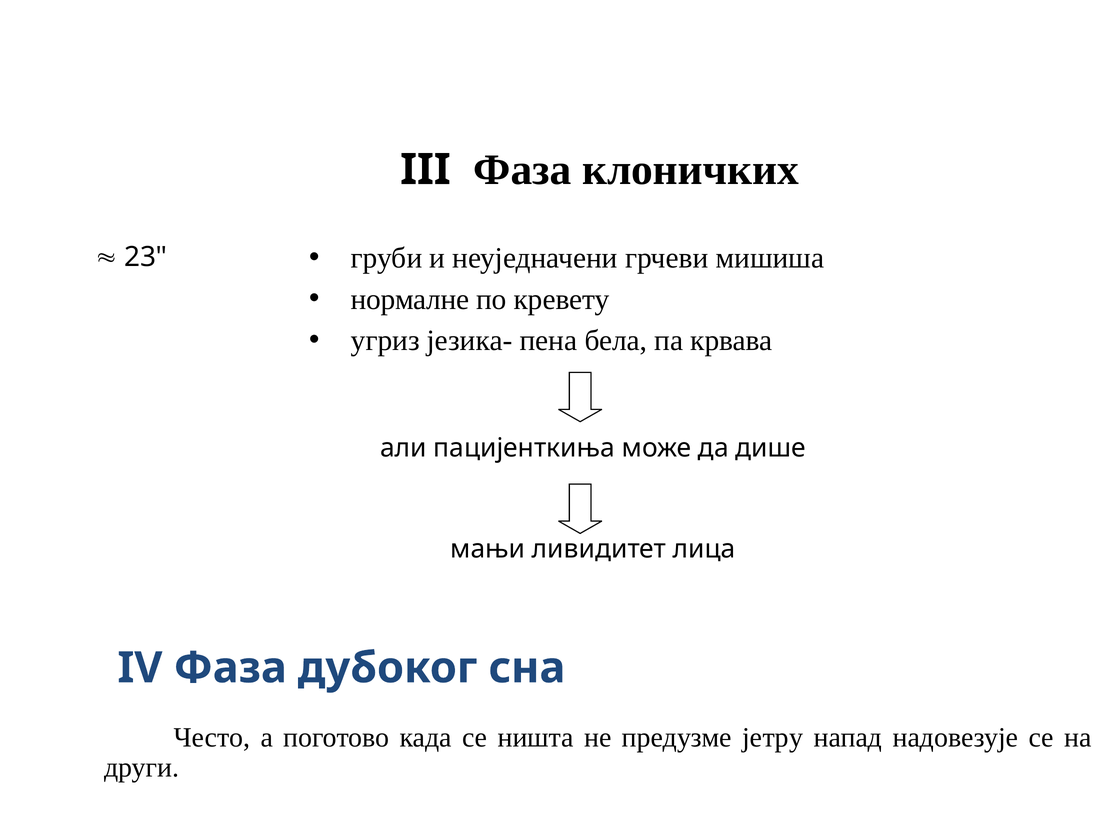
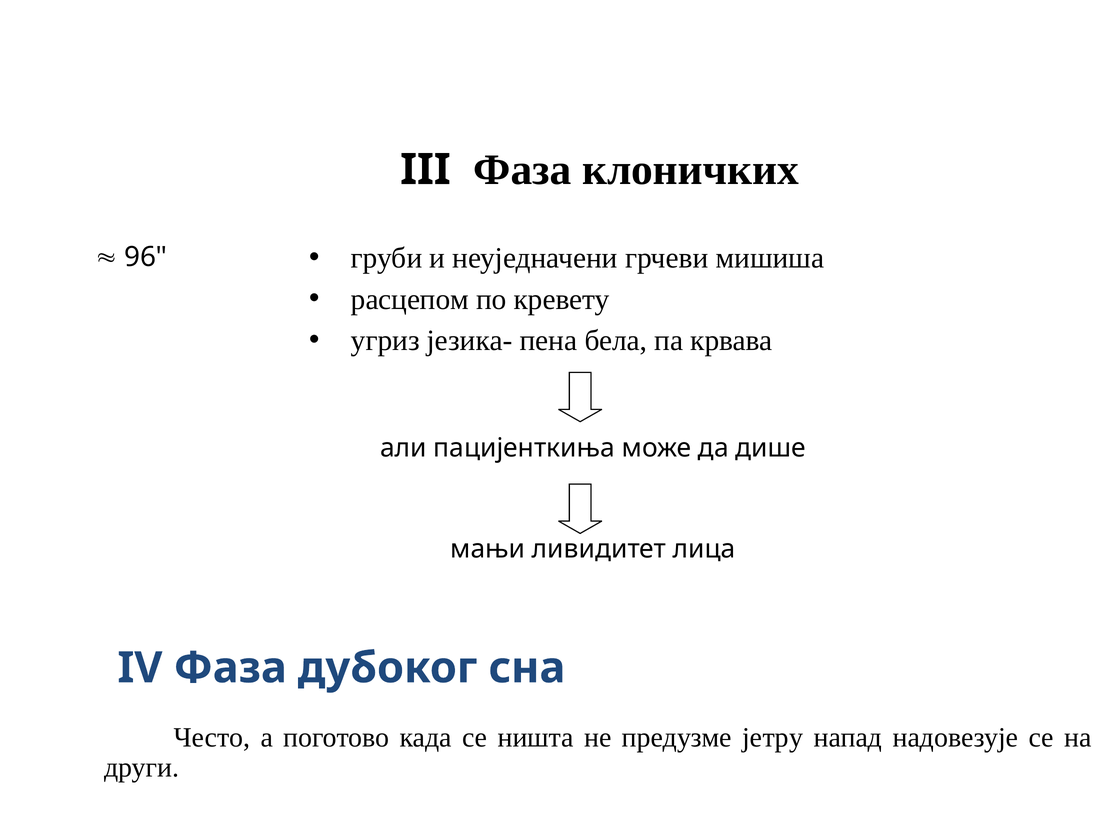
23: 23 -> 96 (146, 257)
нормалне: нормалне -> расцепом (410, 299)
